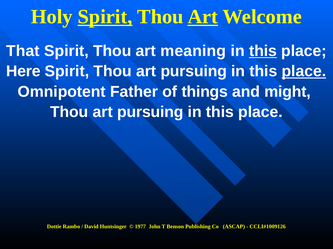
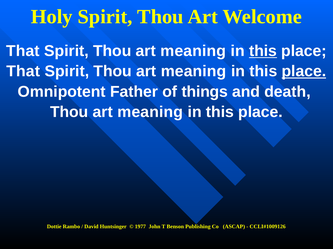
Spirit underline: present -> none (105, 17)
Art underline: present -> none (203, 17)
Here: Here -> That (23, 71)
pursuing: pursuing -> meaning (194, 71)
might: might -> death (287, 92)
pursuing: pursuing -> meaning (150, 112)
